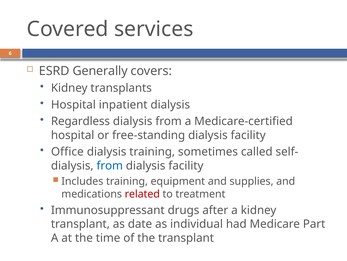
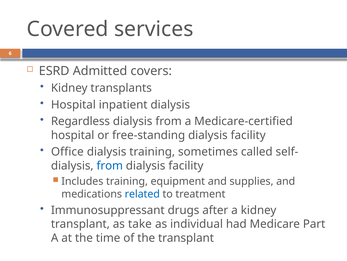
Generally: Generally -> Admitted (100, 71)
related colour: red -> blue (142, 194)
date: date -> take (140, 223)
